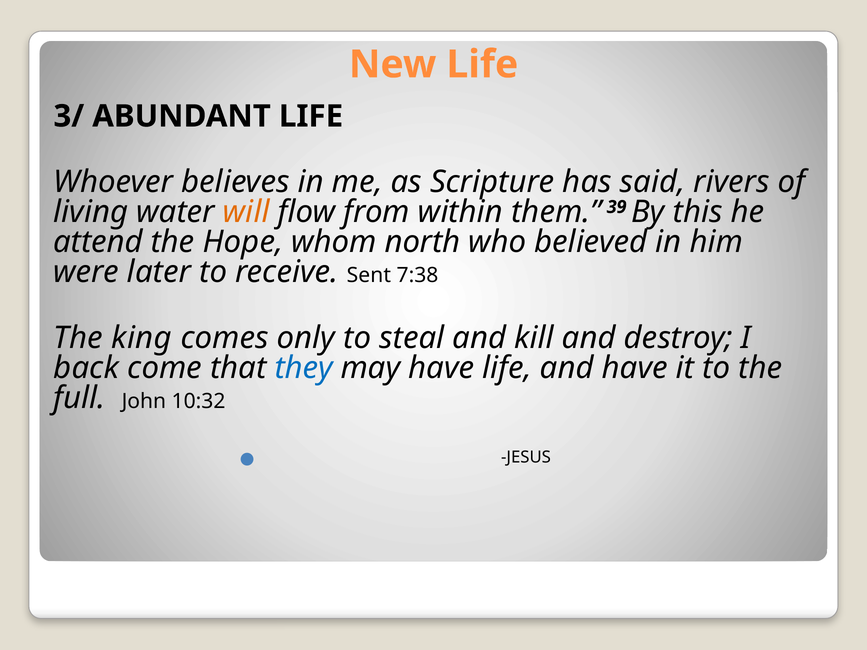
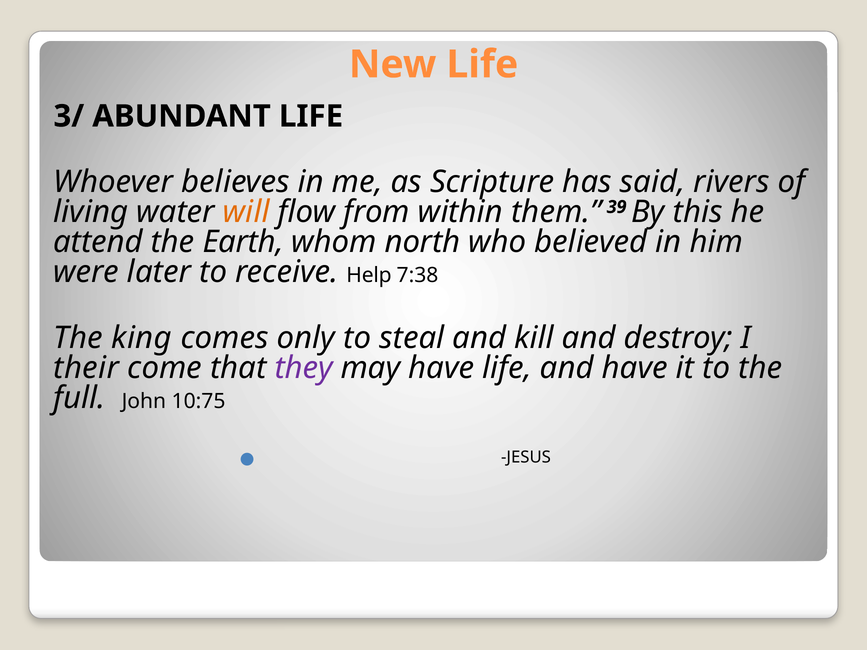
Hope: Hope -> Earth (243, 242)
Sent: Sent -> Help (369, 275)
back: back -> their (86, 368)
they colour: blue -> purple (304, 368)
10:32: 10:32 -> 10:75 (199, 401)
